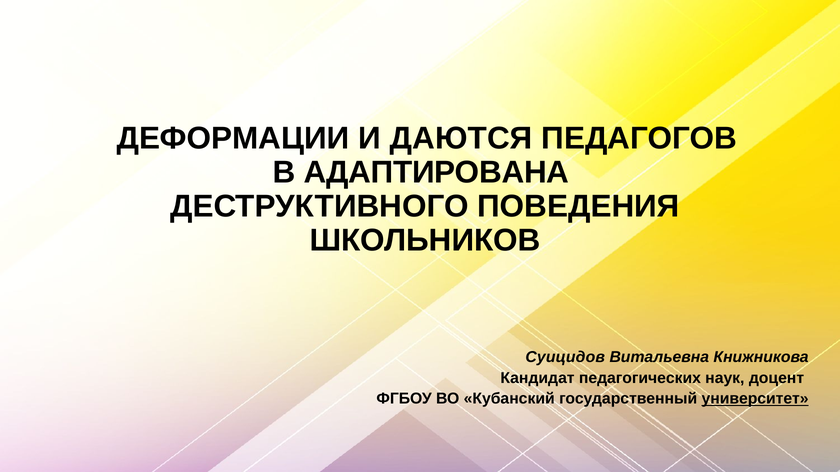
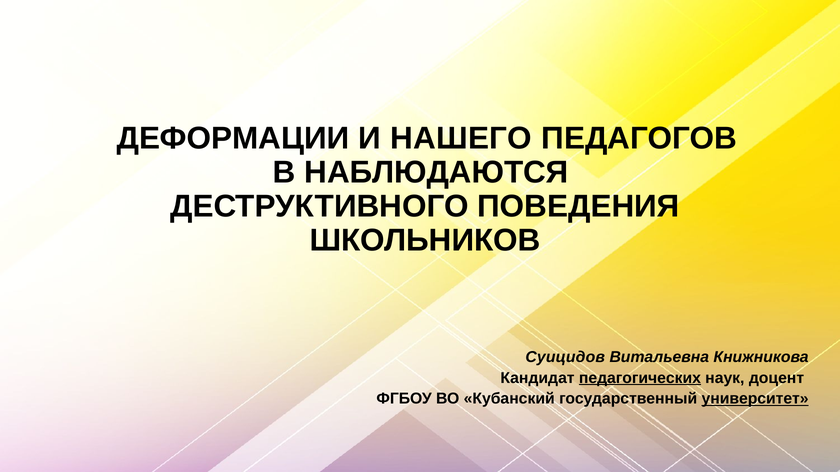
ДАЮТСЯ: ДАЮТСЯ -> НАШЕГО (461, 138)
АДАПТИРОВАНА: АДАПТИРОВАНА -> НАБЛЮДАЮТСЯ (436, 172)
педагогических underline: none -> present (640, 378)
